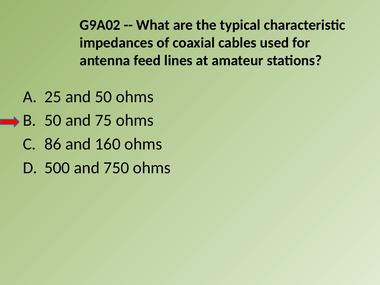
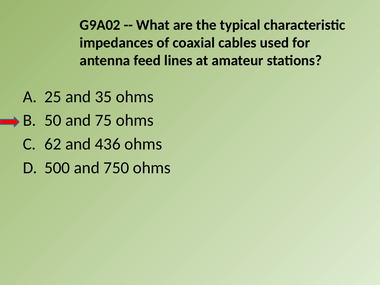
and 50: 50 -> 35 (103, 97)
86: 86 -> 62 (53, 144)
160: 160 -> 436 (108, 144)
